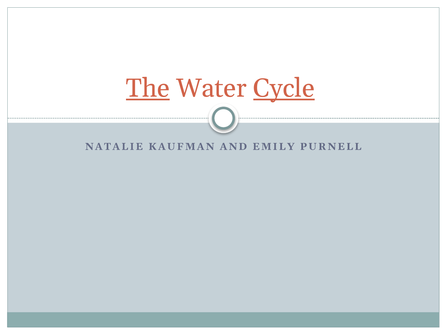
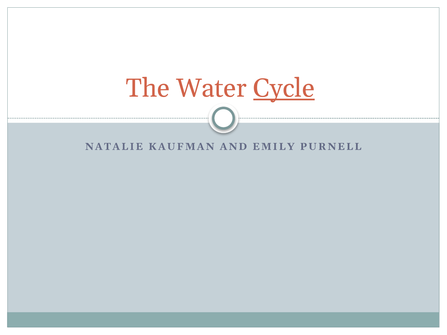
The underline: present -> none (148, 88)
